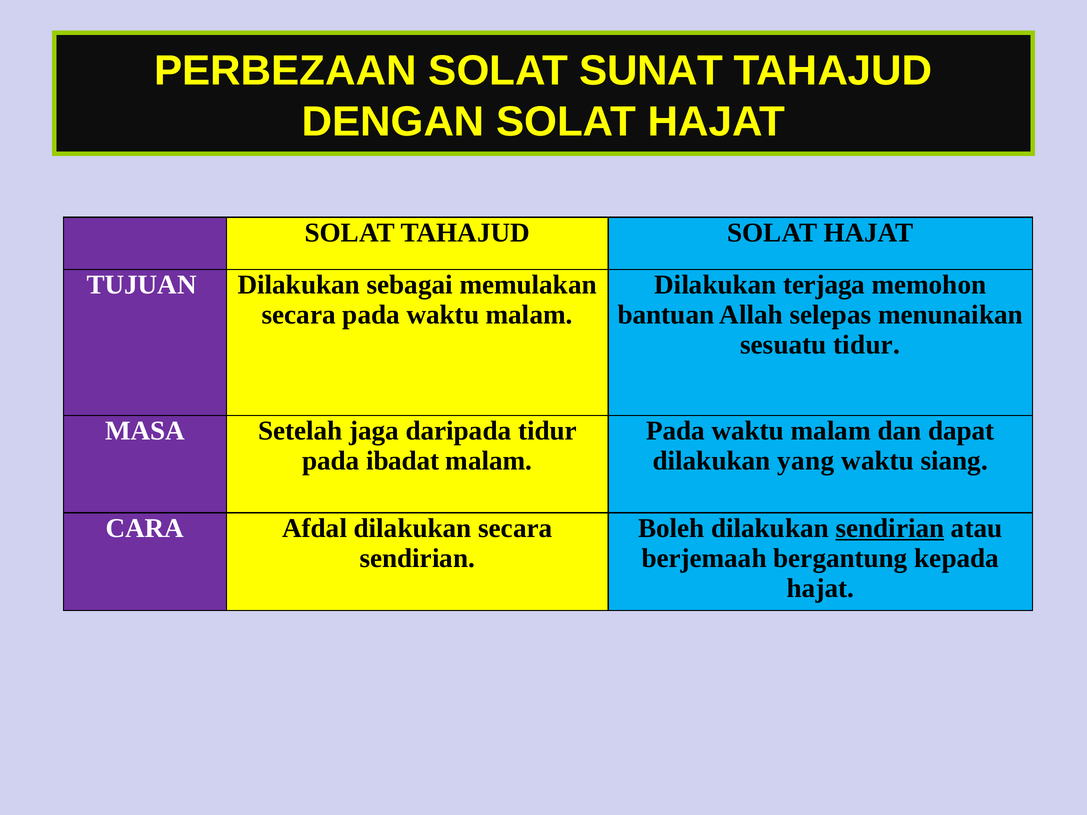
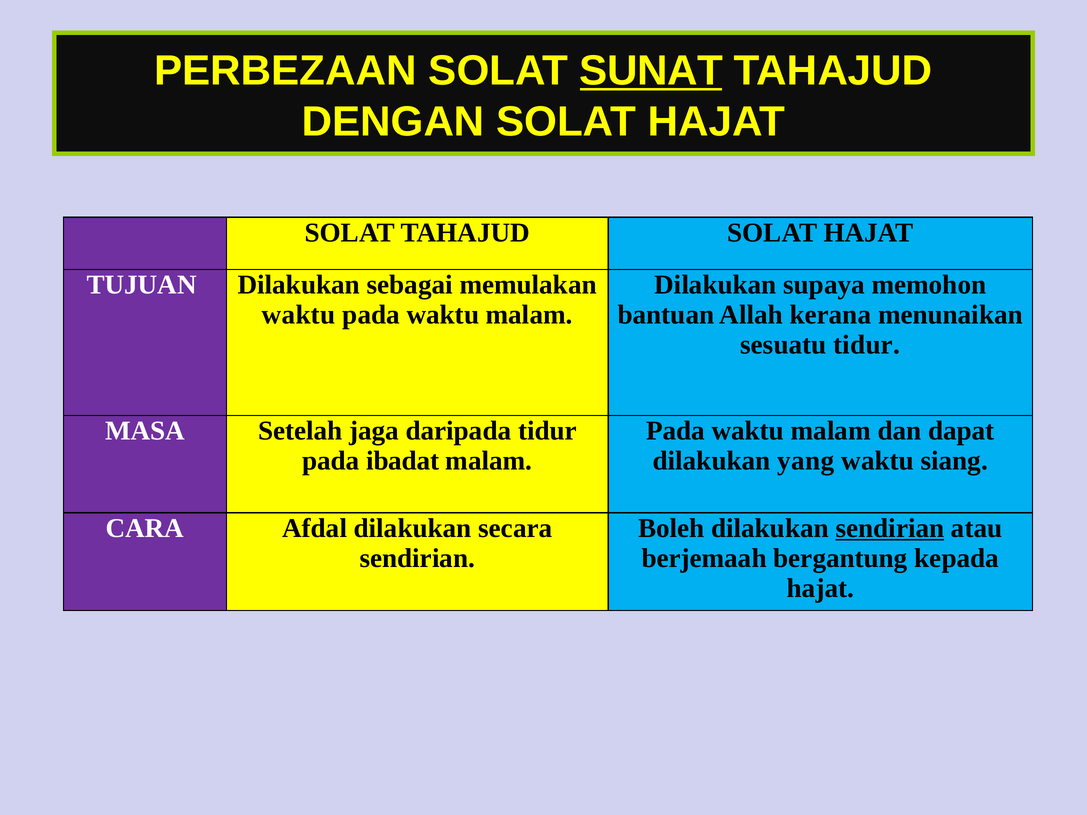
SUNAT underline: none -> present (651, 71)
terjaga: terjaga -> supaya (824, 285)
secara: secara -> waktu (299, 315)
selepas: selepas -> kerana (830, 315)
